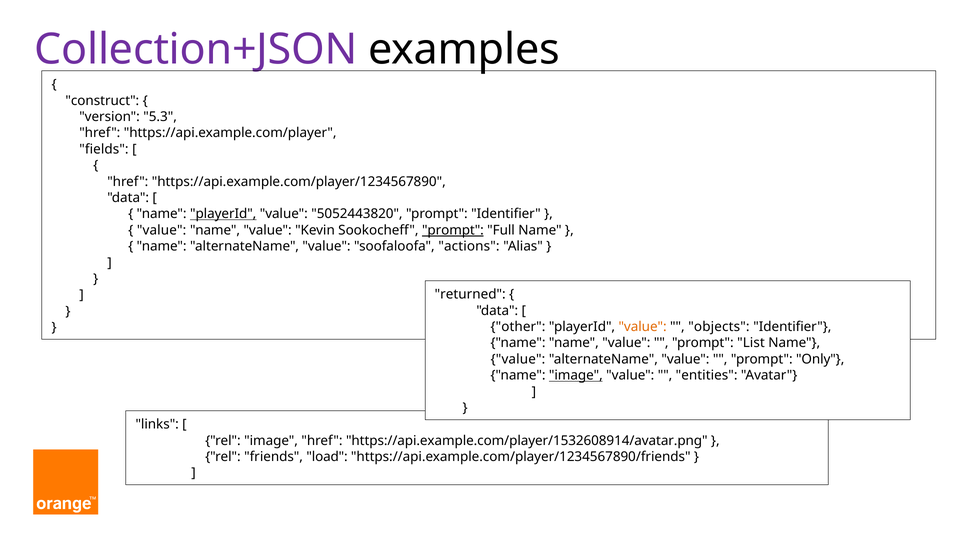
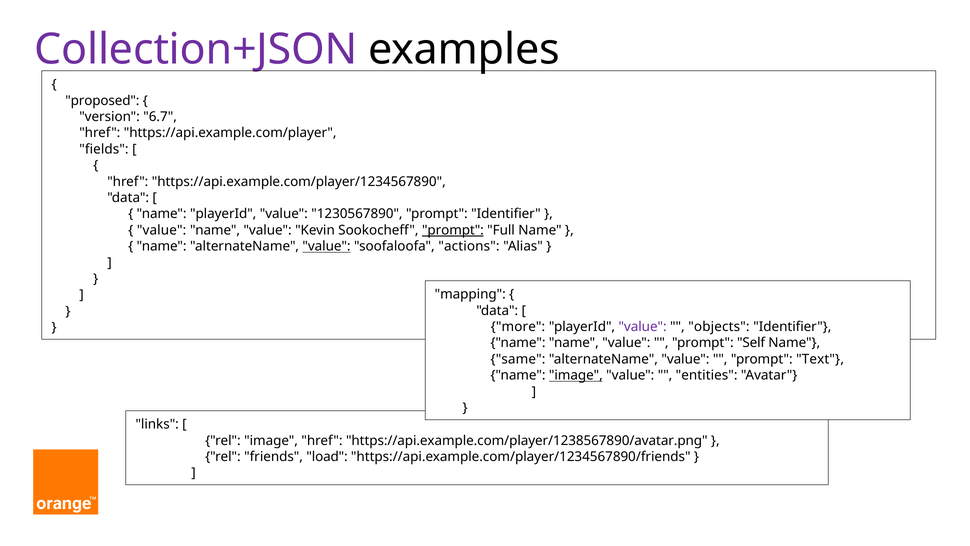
construct: construct -> proposed (102, 101)
5.3: 5.3 -> 6.7 (160, 117)
playerId underline: present -> none (223, 214)
5052443820: 5052443820 -> 1230567890 (357, 214)
value underline: none -> present (327, 246)
returned: returned -> mapping (470, 294)
other: other -> more (518, 327)
value colour: orange -> purple (643, 327)
List: List -> Self (751, 343)
value: value -> same (518, 359)
Only: Only -> Text (820, 359)
https://api.example.com/player/1532608914/avatar.png: https://api.example.com/player/1532608914/avatar.png -> https://api.example.com/player/1238567890/avatar.png (527, 440)
